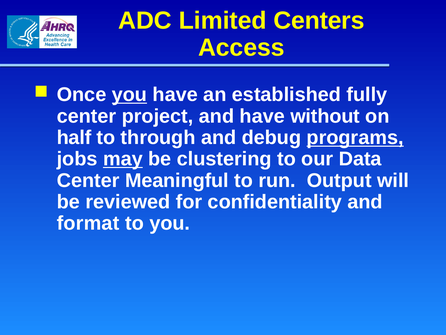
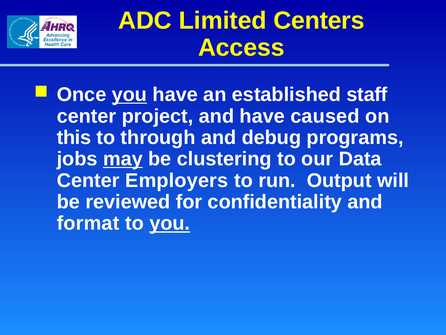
fully: fully -> staff (367, 95)
without: without -> caused (325, 116)
half: half -> this (74, 137)
programs underline: present -> none (355, 137)
Meaningful: Meaningful -> Employers (177, 180)
you underline: none -> present (170, 223)
